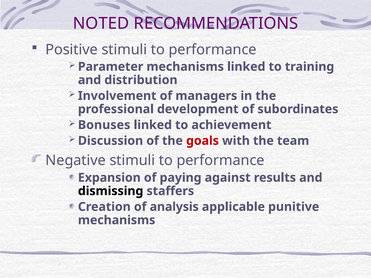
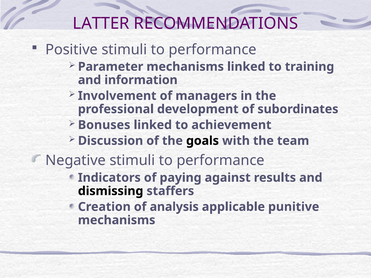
NOTED: NOTED -> LATTER (101, 23)
distribution: distribution -> information (141, 80)
goals colour: red -> black (203, 141)
Expansion: Expansion -> Indicators (109, 178)
